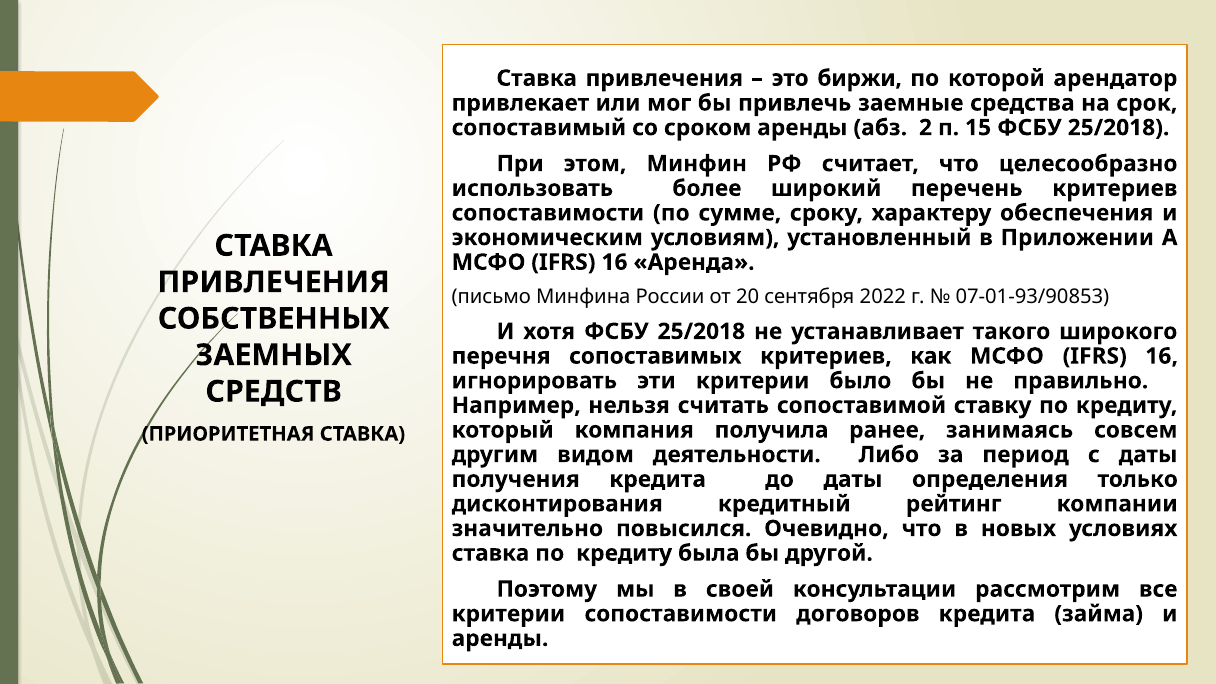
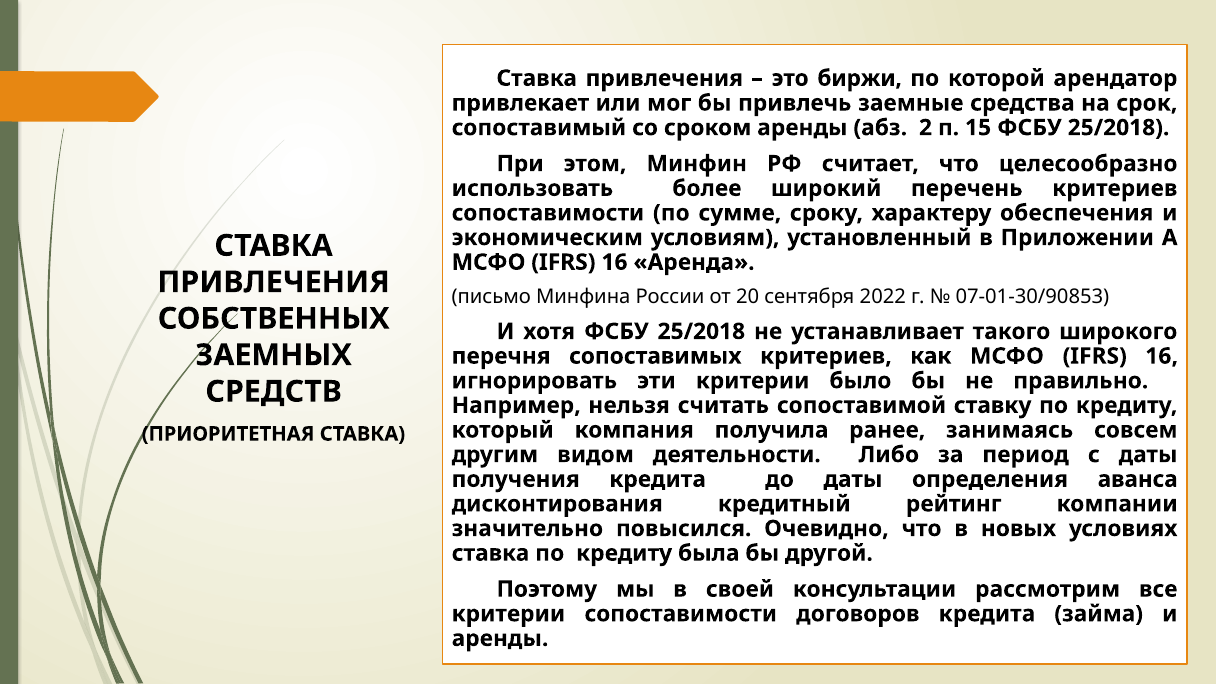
07-01-93/90853: 07-01-93/90853 -> 07-01-30/90853 (1032, 297)
только: только -> аванса (1138, 479)
